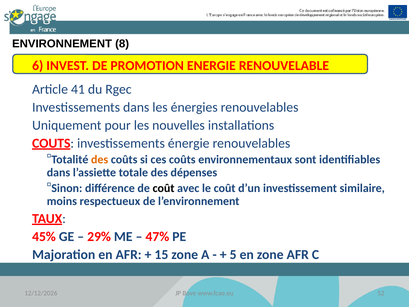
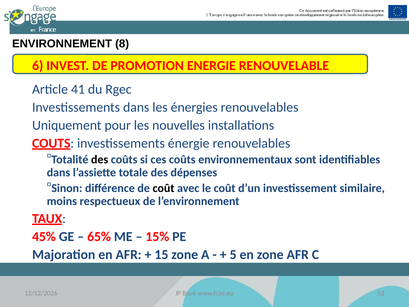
des colour: orange -> black (100, 160)
29%: 29% -> 65% (99, 236)
47%: 47% -> 15% (157, 236)
